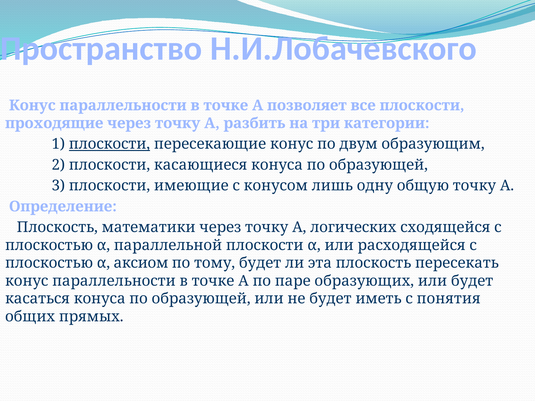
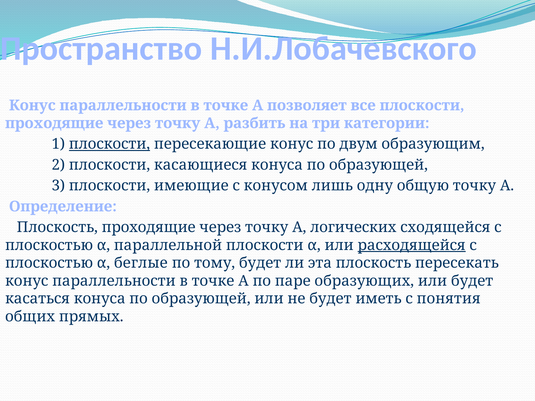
Плоскость математики: математики -> проходящие (149, 227)
расходящейся underline: none -> present (412, 245)
аксиом: аксиом -> беглые (141, 263)
